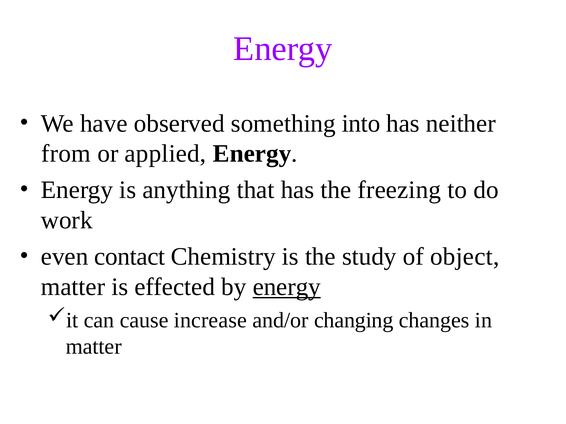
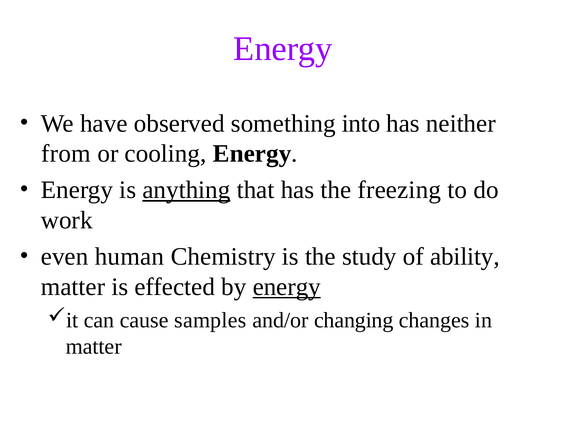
applied: applied -> cooling (166, 154)
anything underline: none -> present (186, 190)
contact: contact -> human (129, 257)
object: object -> ability (465, 257)
increase: increase -> samples (210, 321)
